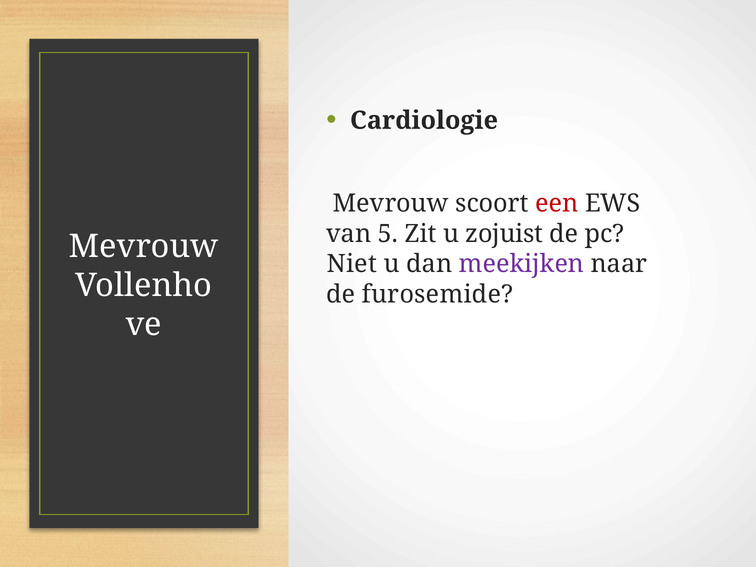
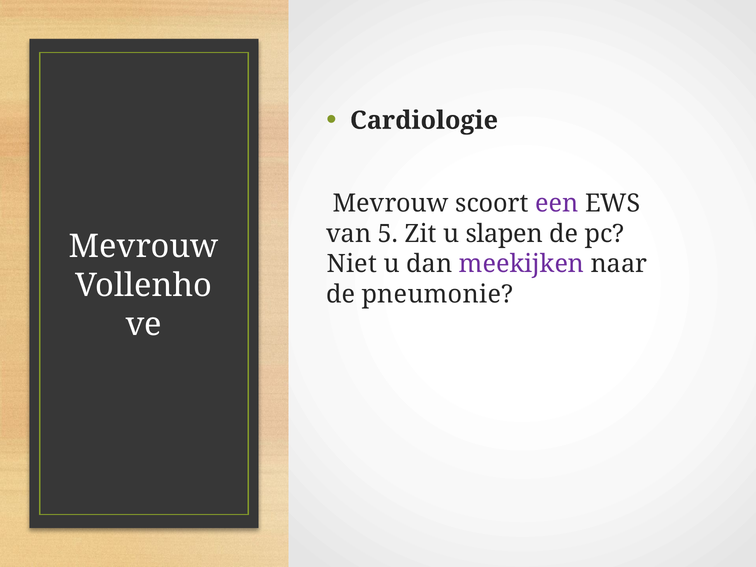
een colour: red -> purple (557, 204)
zojuist: zojuist -> slapen (504, 234)
furosemide: furosemide -> pneumonie (437, 294)
